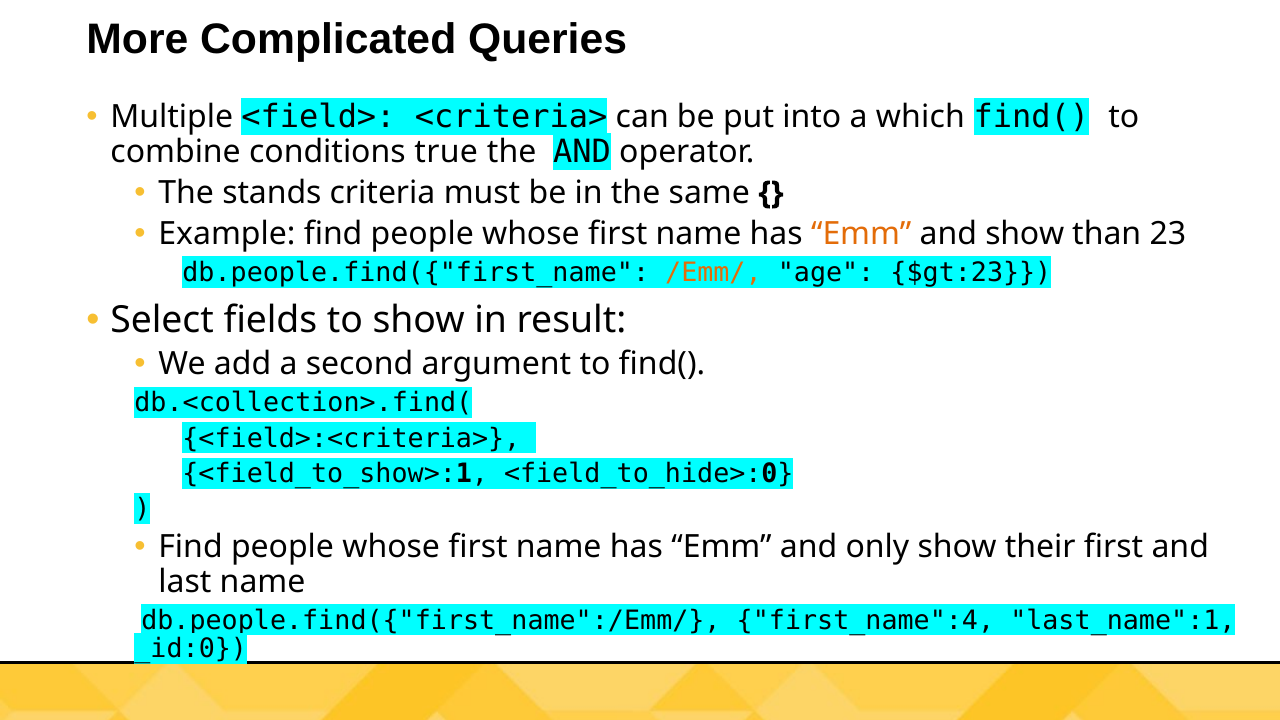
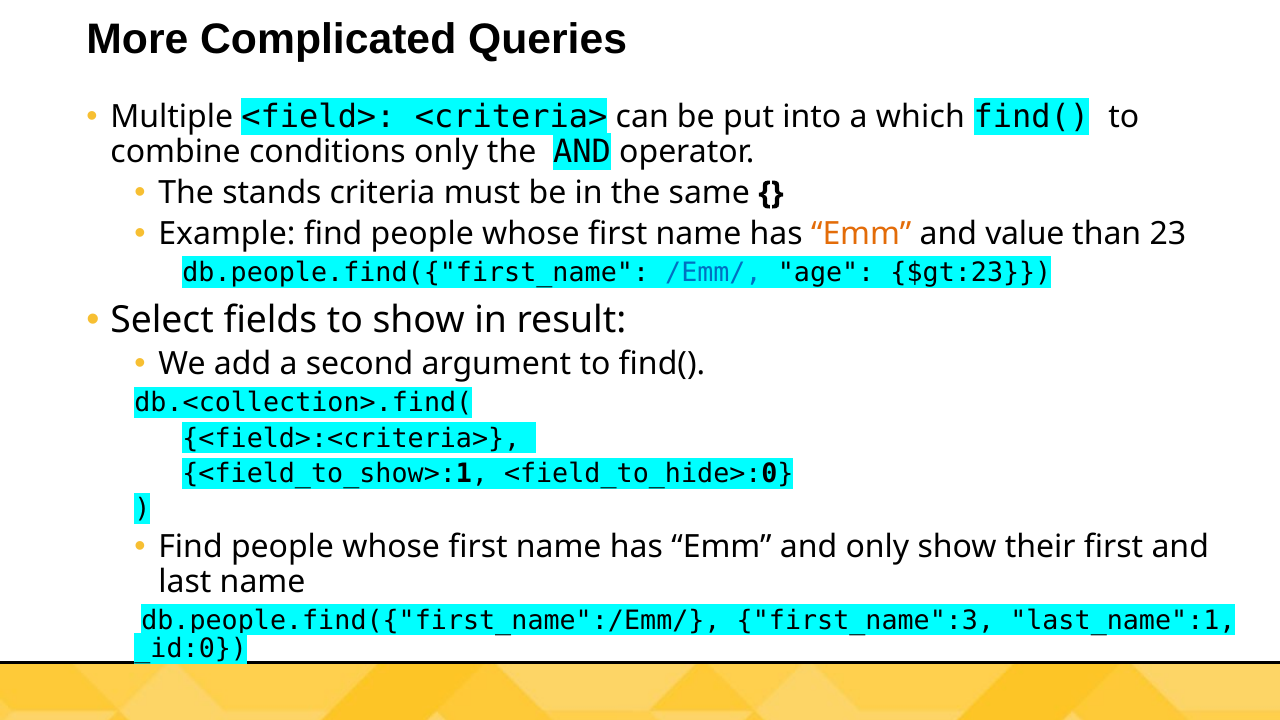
conditions true: true -> only (446, 152)
and show: show -> value (1025, 234)
/Emm/ colour: orange -> blue (713, 272)
first_name":4: first_name":4 -> first_name":3 (865, 620)
